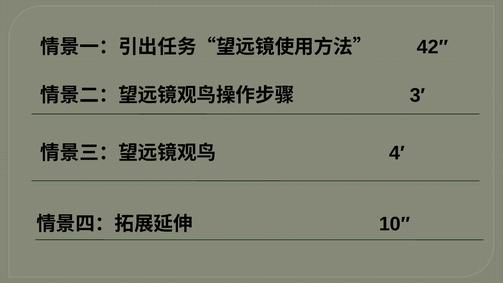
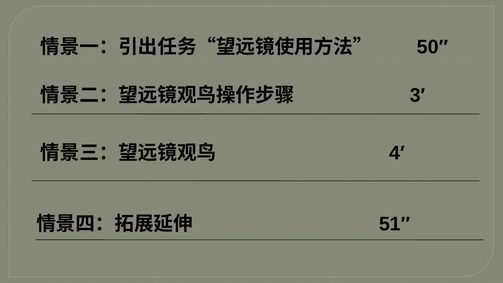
42″: 42″ -> 50″ (433, 47)
10″: 10″ -> 51″ (395, 224)
